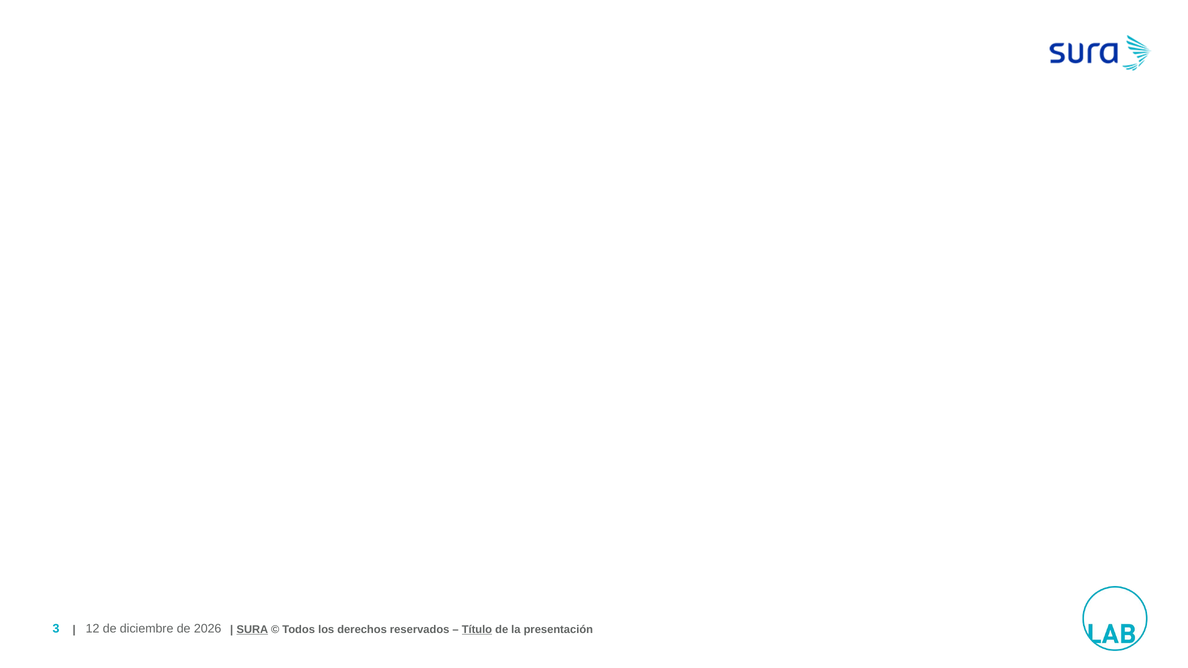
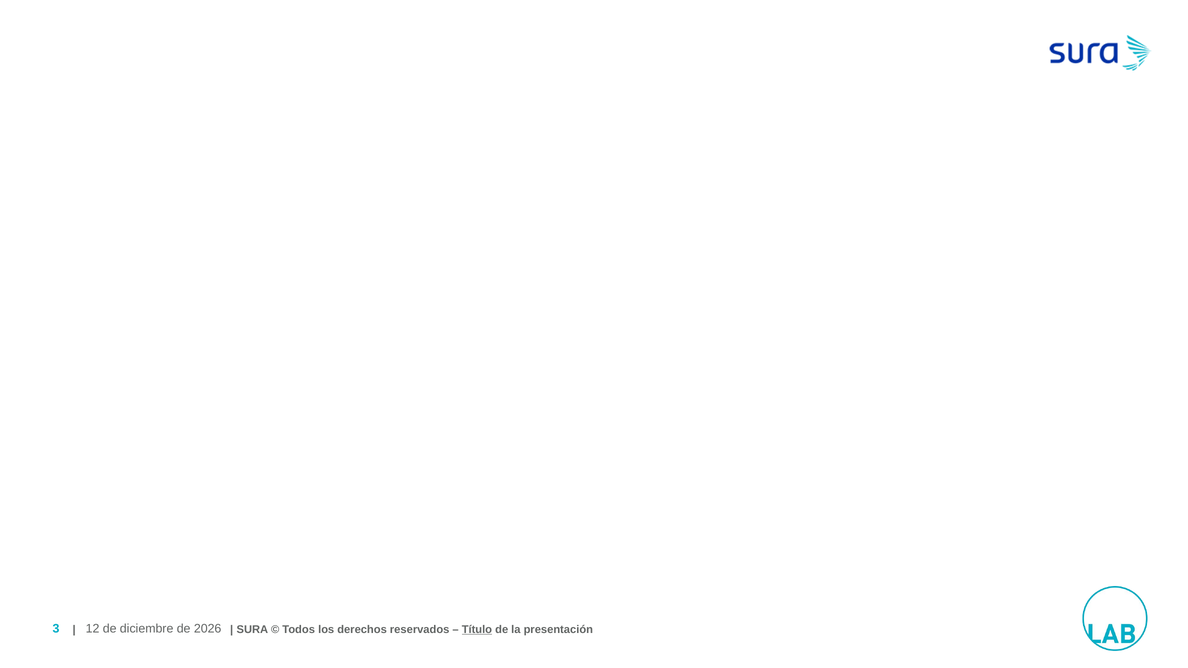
SURA underline: present -> none (252, 630)
